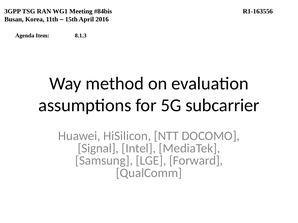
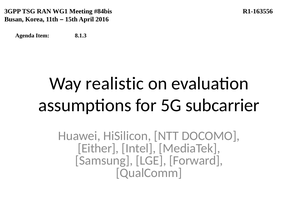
method: method -> realistic (115, 84)
Signal: Signal -> Either (98, 149)
